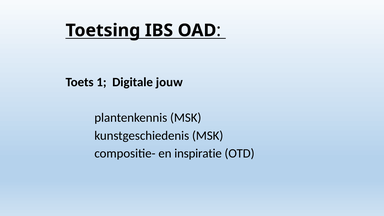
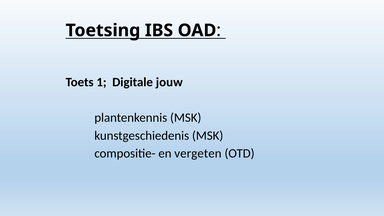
inspiratie: inspiratie -> vergeten (198, 153)
